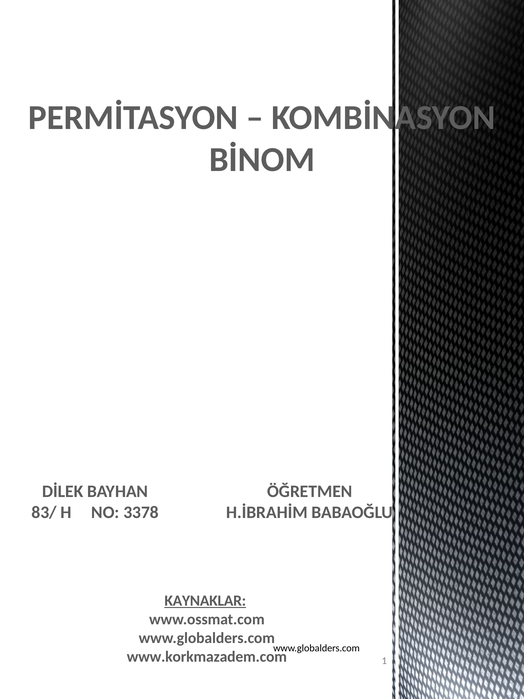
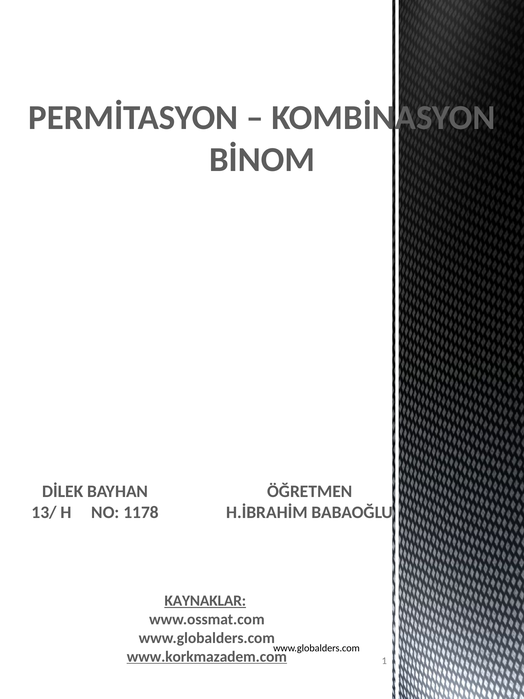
83/: 83/ -> 13/ (44, 512)
3378: 3378 -> 1178 (141, 512)
www.korkmazadem.com underline: none -> present (207, 656)
